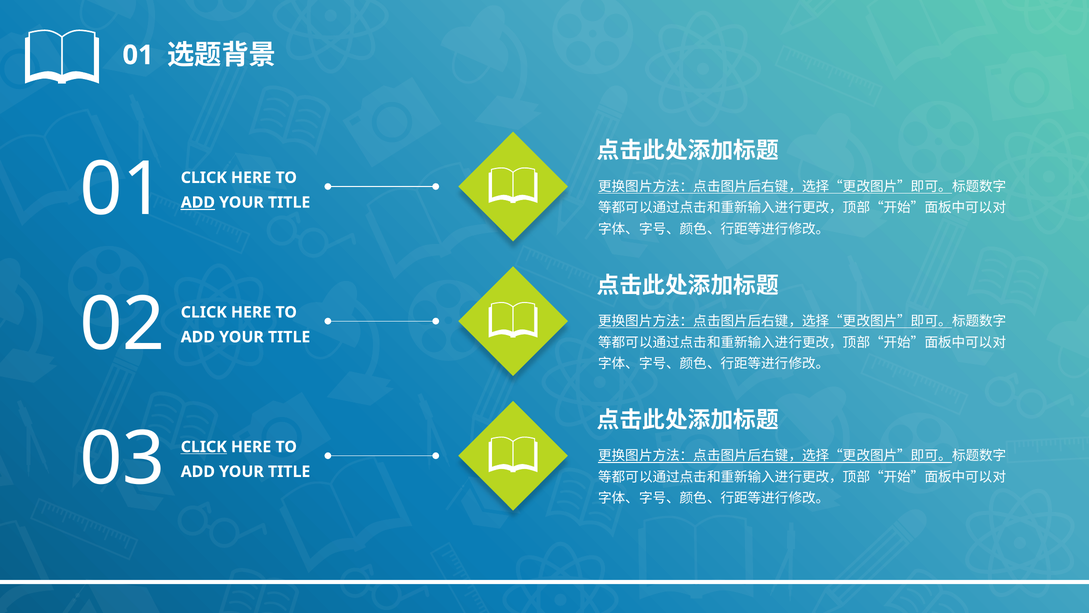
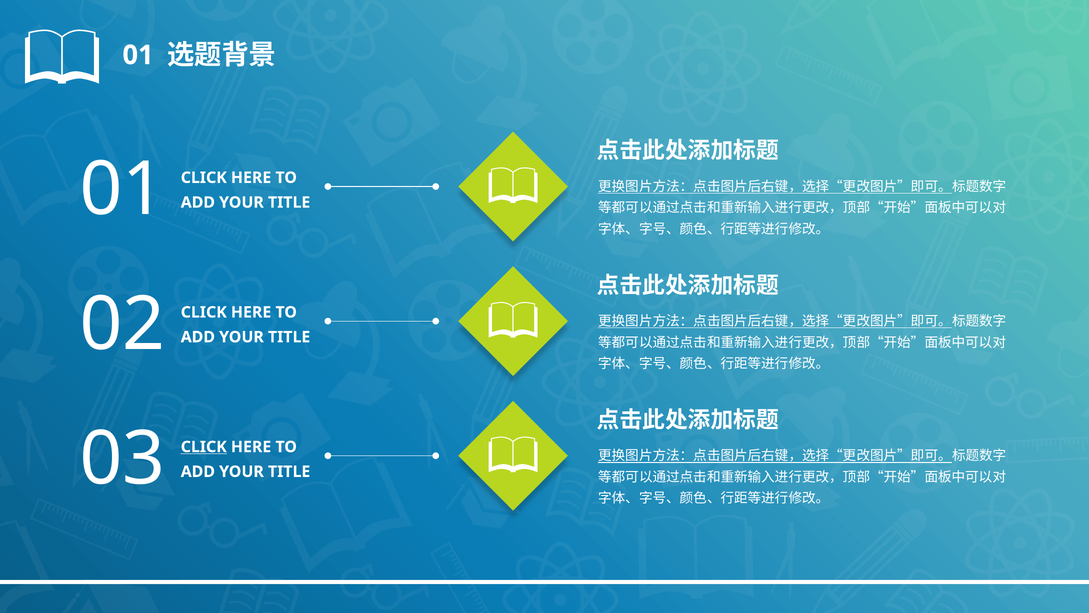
ADD underline: present -> none (198, 202)
